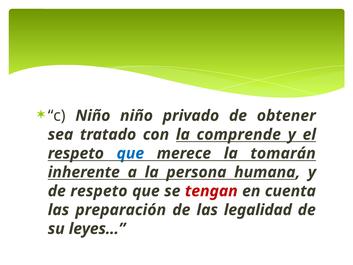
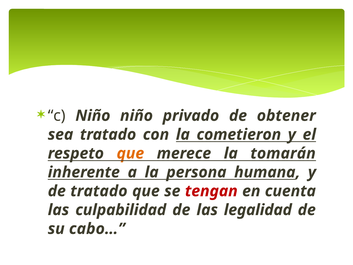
comprende: comprende -> cometieron (239, 134)
que colour: blue -> orange (130, 153)
de respeto: respeto -> tratado (99, 191)
preparación: preparación -> culpabilidad (121, 210)
leyes…: leyes… -> cabo… (97, 229)
